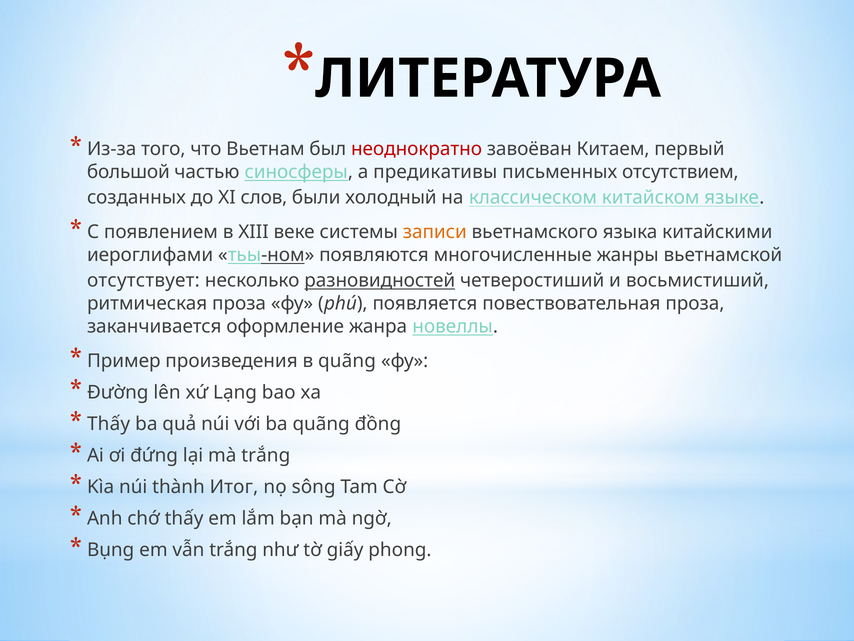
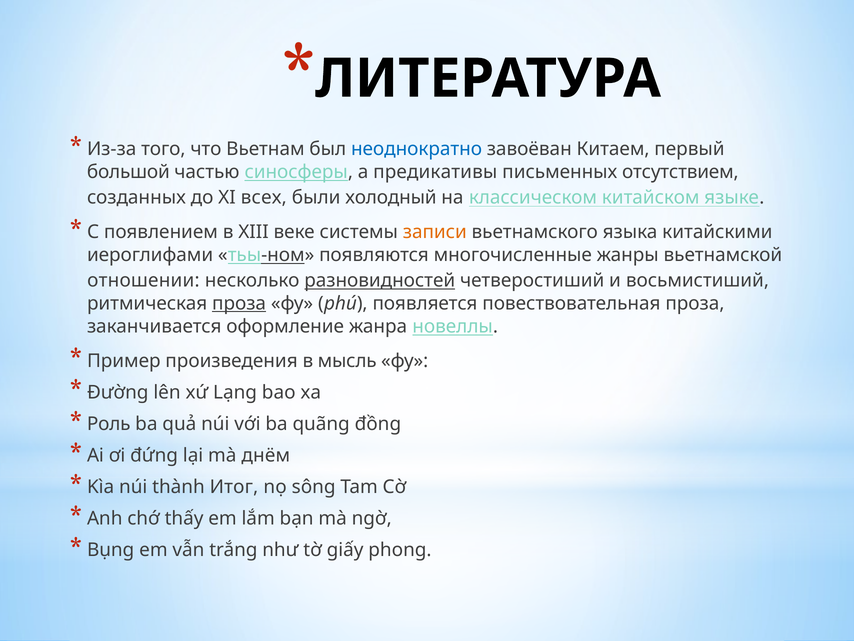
неоднократно colour: red -> blue (417, 149)
слов: слов -> всех (264, 197)
отсутствует: отсутствует -> отношении (143, 280)
проза underline: none -> present (239, 303)
в quãng: quãng -> мысль (347, 361)
Thấy: Thấy -> Роль (109, 424)
mà trắng: trắng -> днём (266, 455)
